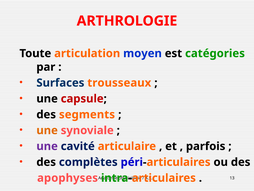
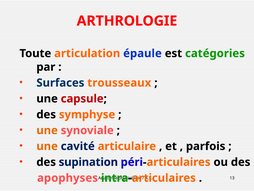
moyen: moyen -> épaule (142, 53)
segments: segments -> symphyse (87, 114)
une colour: purple -> orange (47, 146)
complètes: complètes -> supination (88, 162)
